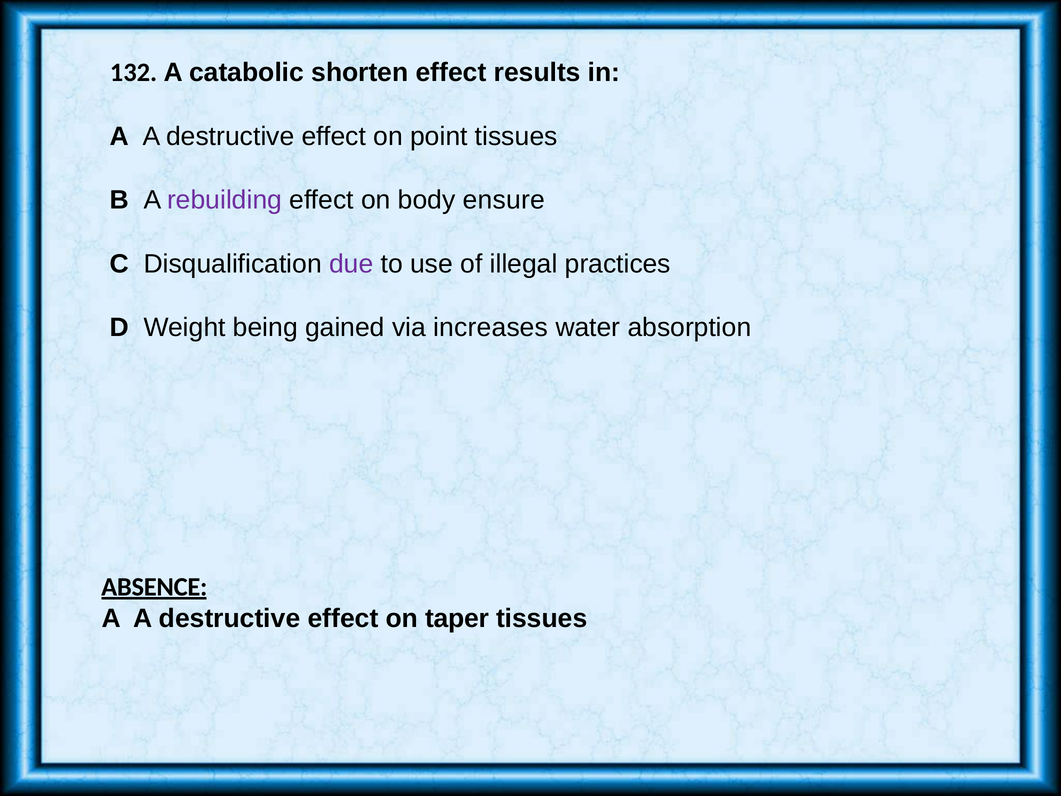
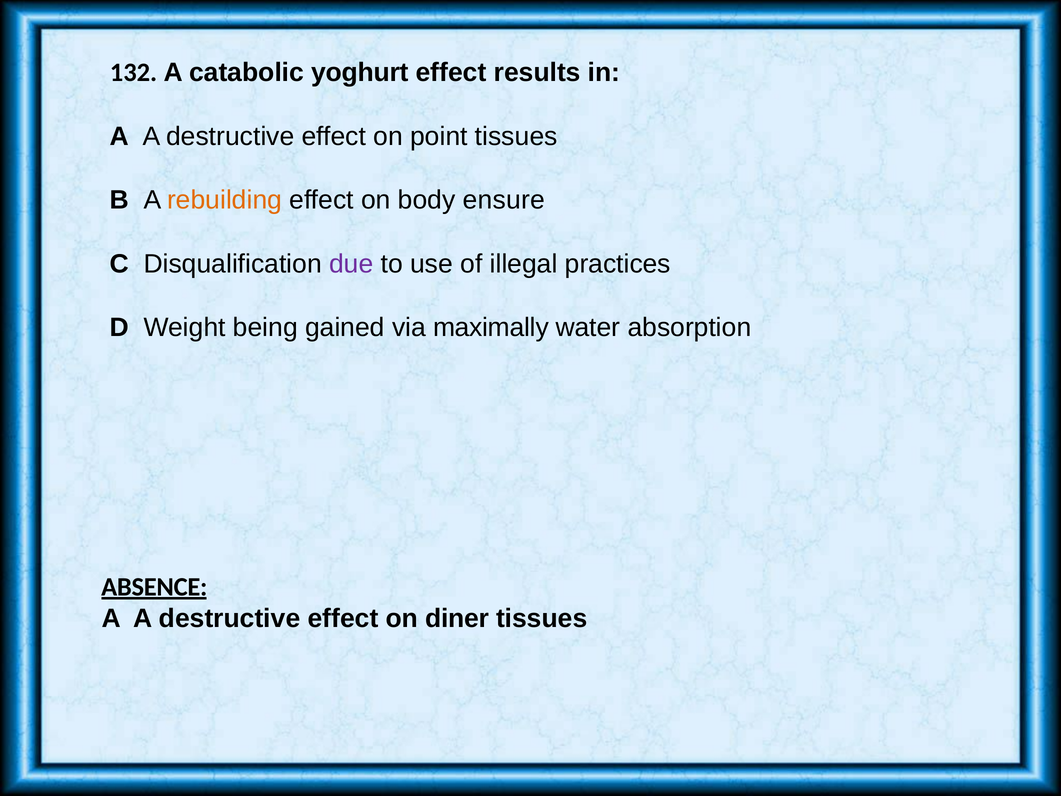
shorten: shorten -> yoghurt (360, 73)
rebuilding colour: purple -> orange (225, 200)
increases: increases -> maximally (491, 327)
taper: taper -> diner (457, 618)
